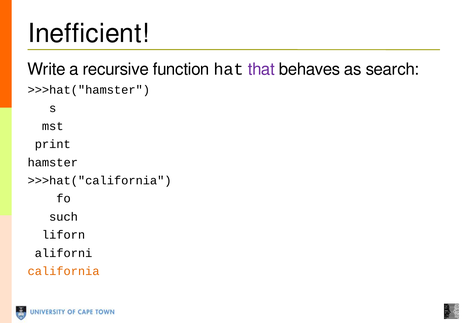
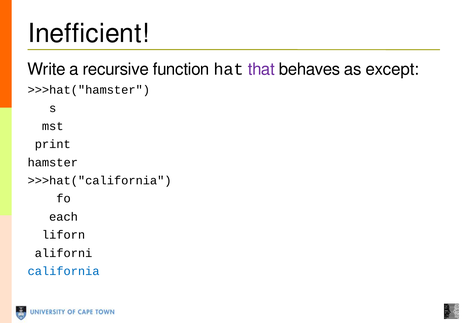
search: search -> except (392, 69)
such: such -> each (64, 217)
california colour: orange -> blue (64, 271)
